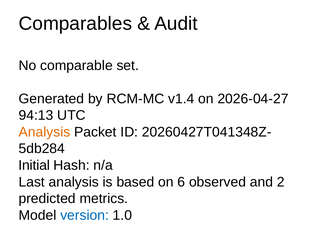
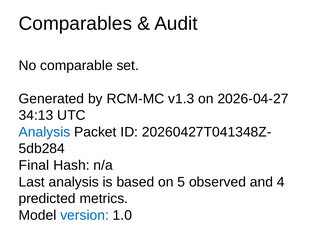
v1.4: v1.4 -> v1.3 (181, 99)
94:13: 94:13 -> 34:13 (36, 115)
Analysis colour: orange -> blue (44, 132)
Initial: Initial -> Final (34, 165)
6: 6 -> 5 (181, 182)
2: 2 -> 4 (281, 182)
